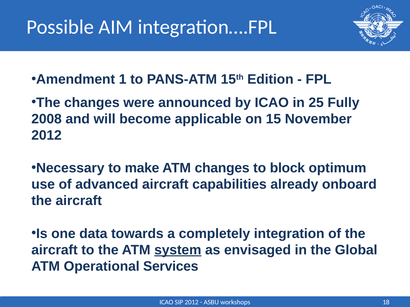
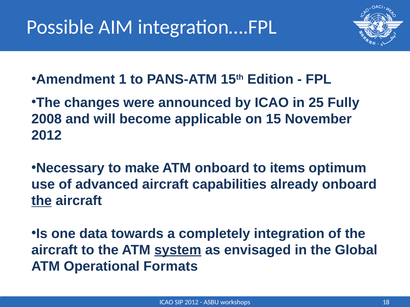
ATM changes: changes -> onboard (222, 168)
block: block -> items (287, 168)
the underline: none -> present (42, 201)
Services: Services -> Formats (171, 267)
